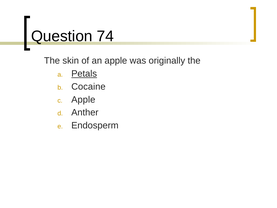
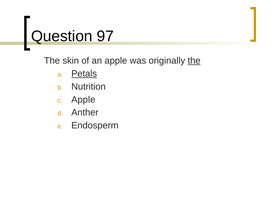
74: 74 -> 97 (105, 36)
the underline: none -> present (194, 61)
Cocaine: Cocaine -> Nutrition (88, 87)
